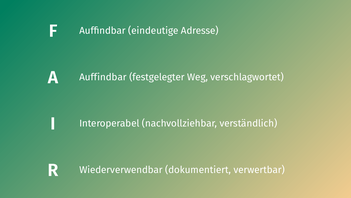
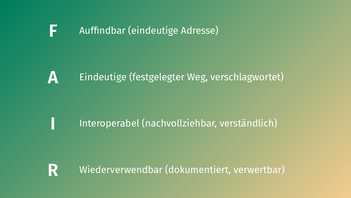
A Auffindbar: Auffindbar -> Eindeutige (103, 77)
